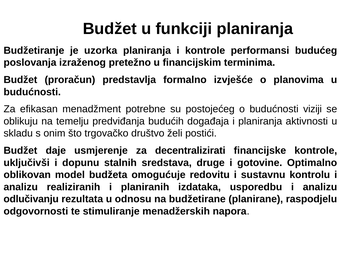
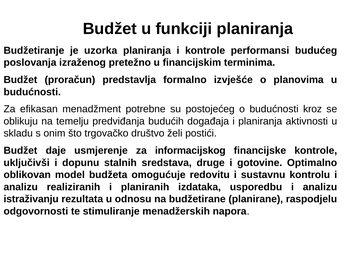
viziji: viziji -> kroz (313, 109)
decentralizirati: decentralizirati -> informacijskog (190, 151)
odlučivanju: odlučivanju -> istraživanju (31, 199)
